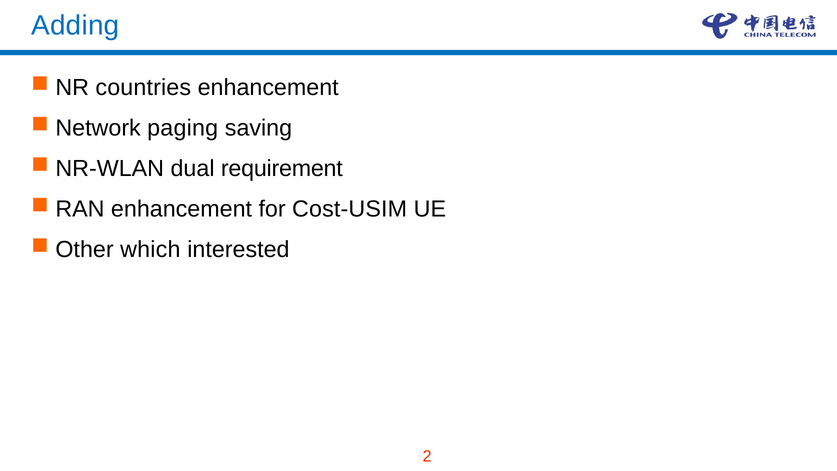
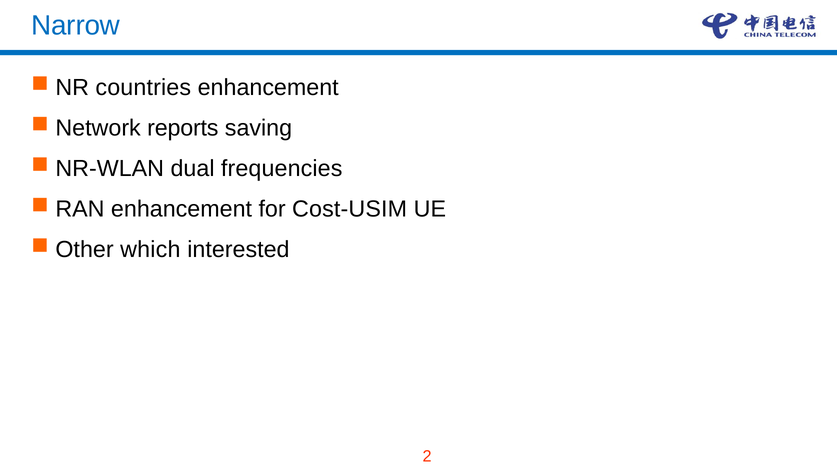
Adding: Adding -> Narrow (76, 26)
paging: paging -> reports (183, 128)
requirement: requirement -> frequencies (282, 169)
